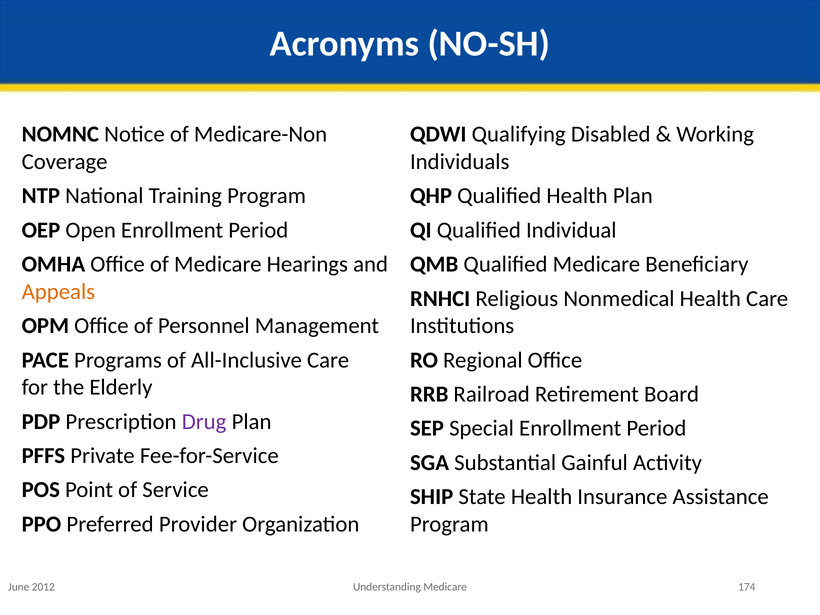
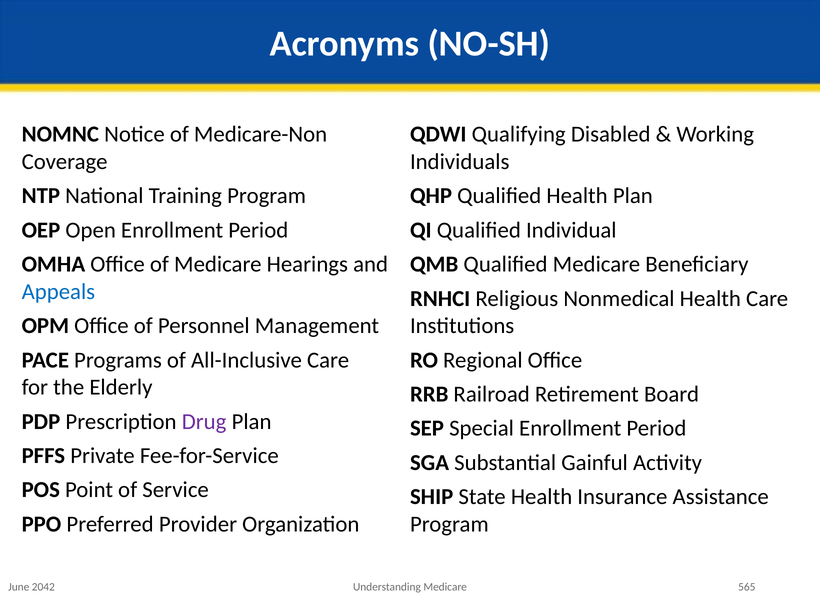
Appeals colour: orange -> blue (58, 292)
2012: 2012 -> 2042 (43, 587)
174: 174 -> 565 (747, 587)
